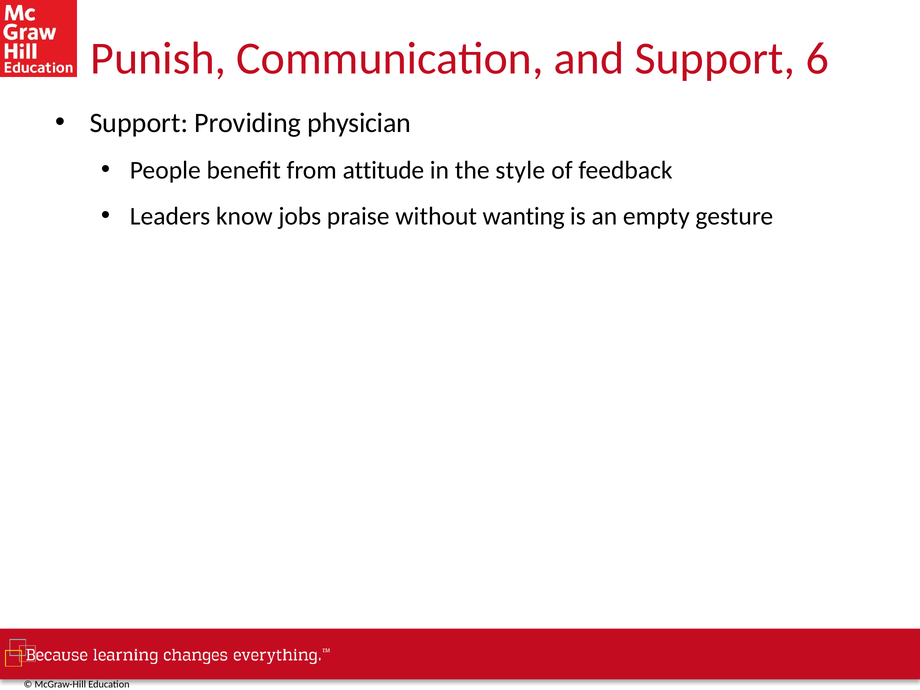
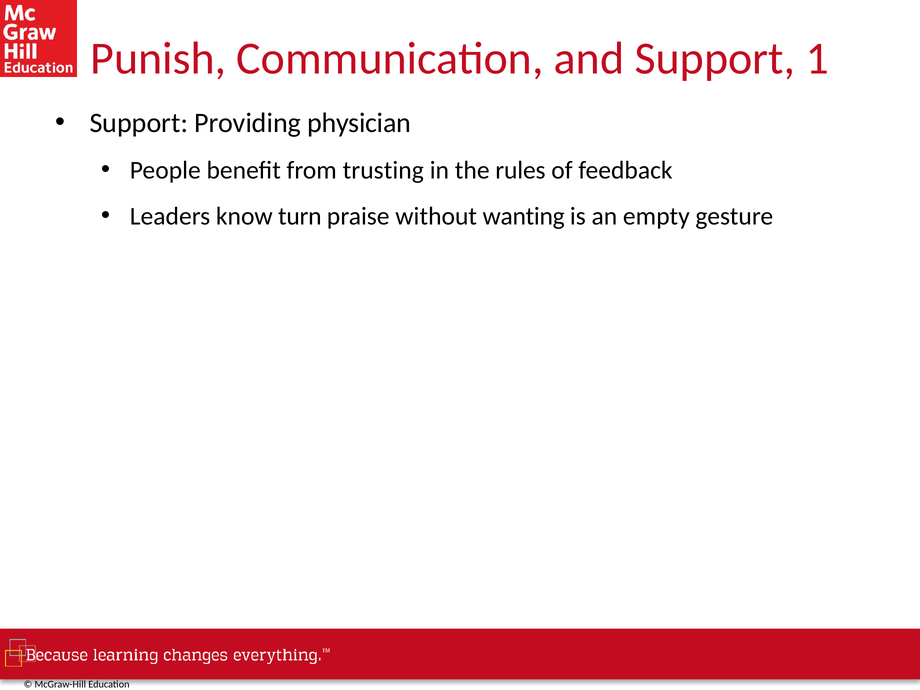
6: 6 -> 1 (817, 58)
attitude: attitude -> trusting (383, 170)
style: style -> rules (520, 170)
jobs: jobs -> turn (300, 216)
